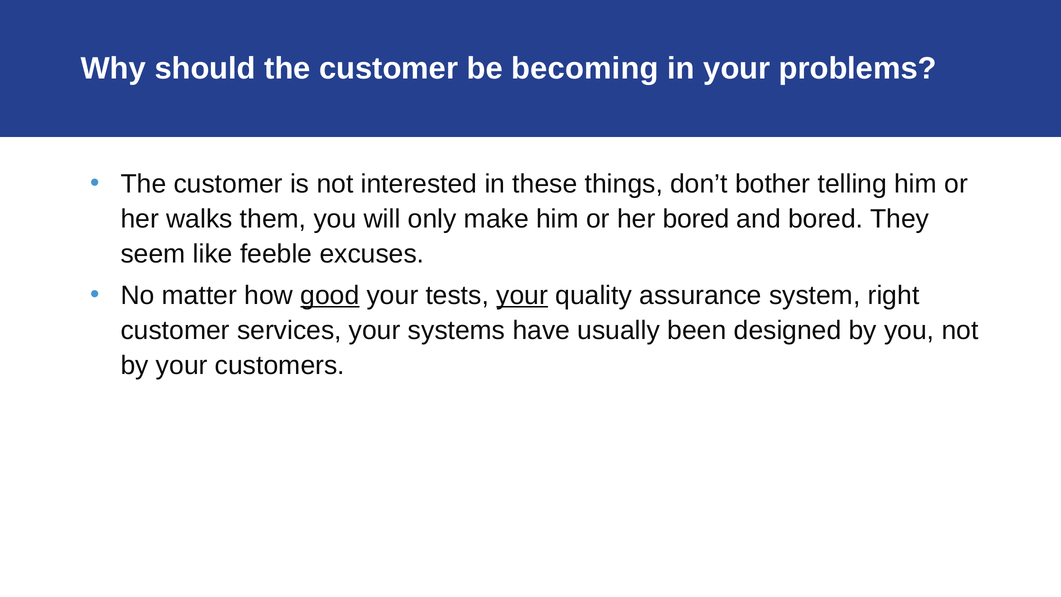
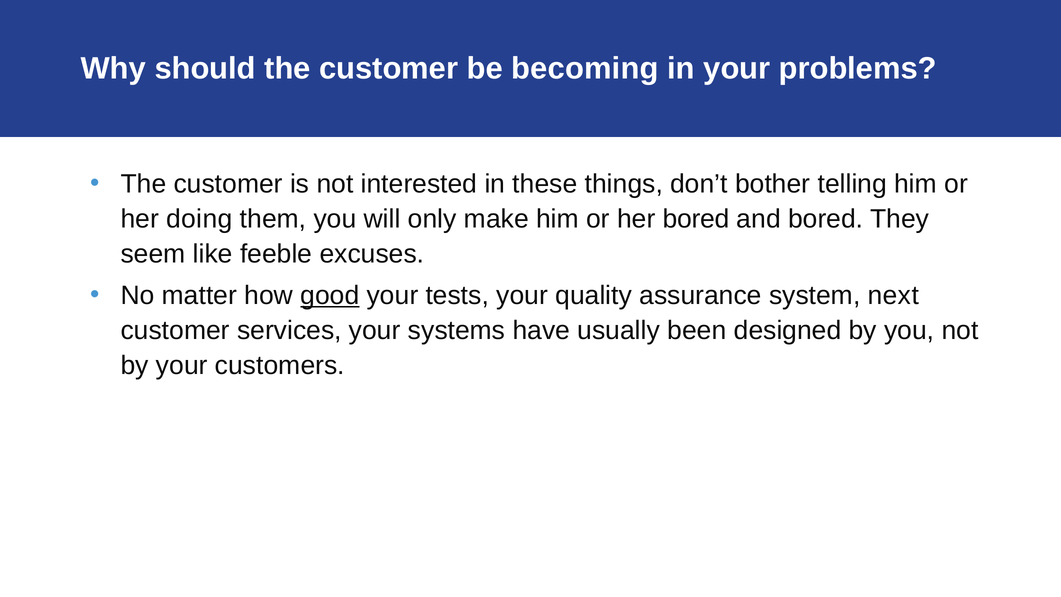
walks: walks -> doing (199, 219)
your underline: present -> none (522, 295)
right: right -> next (893, 295)
